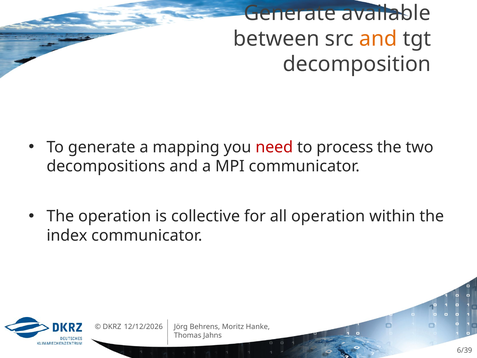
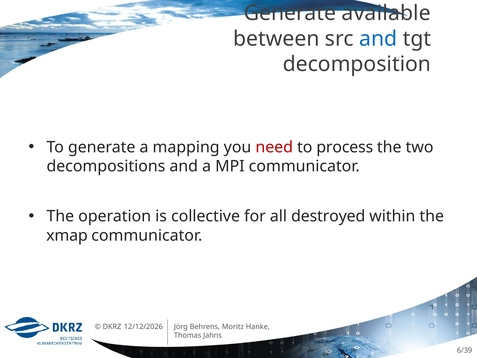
and colour: orange -> blue (378, 39)
all operation: operation -> destroyed (328, 216)
index: index -> xmap (67, 235)
